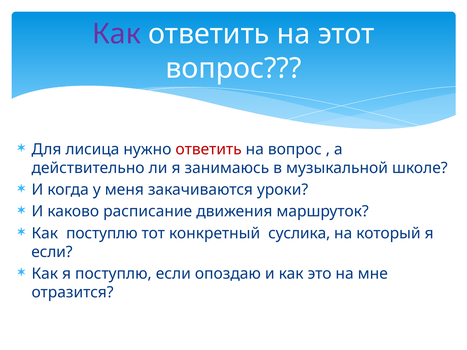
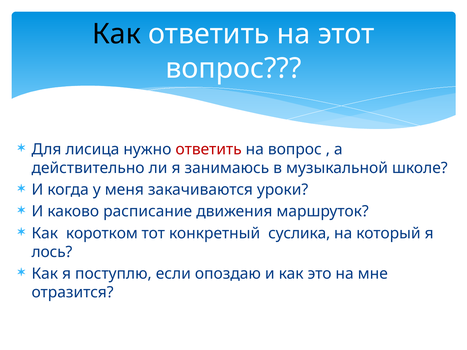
Как colour: purple -> black (117, 34)
Как поступлю: поступлю -> коротком (102, 233)
если: если -> лось (52, 252)
